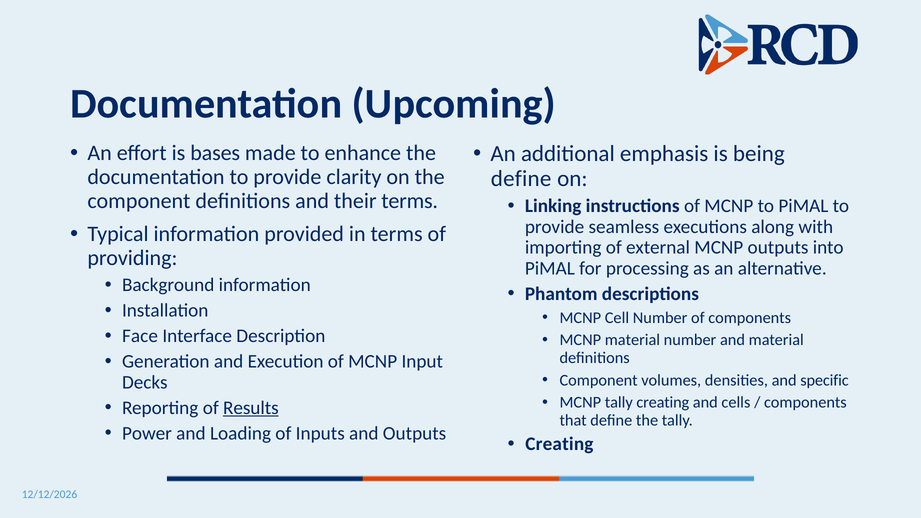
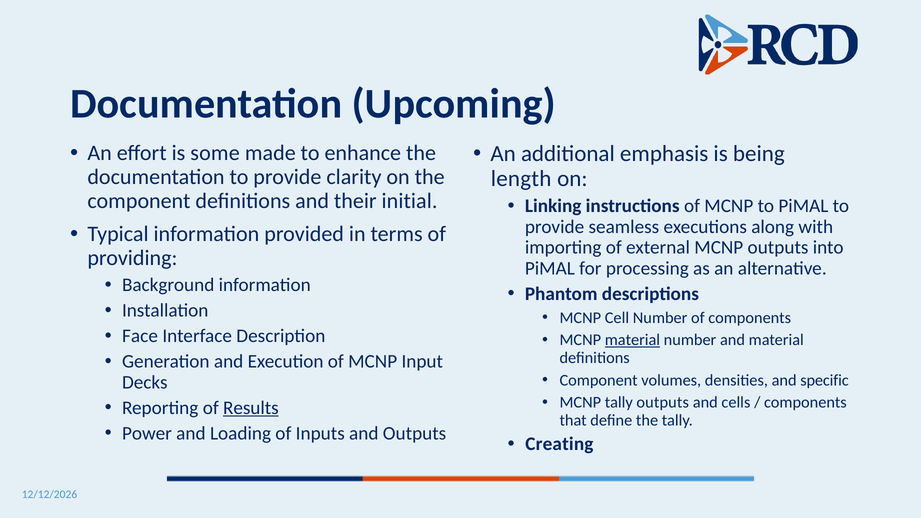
bases: bases -> some (215, 153)
define: define -> length (521, 179)
their terms: terms -> initial (410, 201)
material underline: none -> present (632, 340)
tally creating: creating -> outputs (663, 403)
